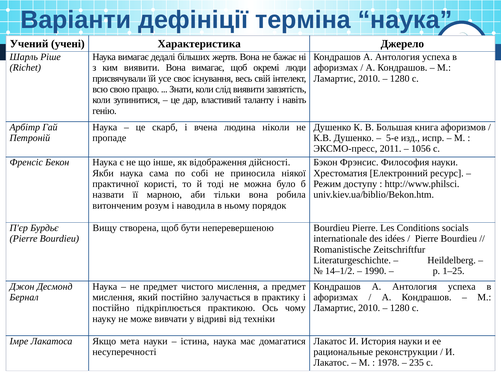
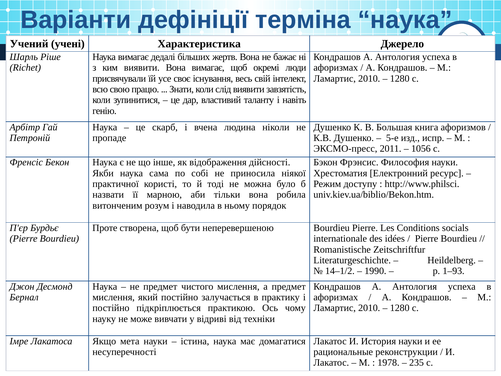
Вищу: Вищу -> Проте (105, 228)
1–25: 1–25 -> 1–93 (454, 271)
